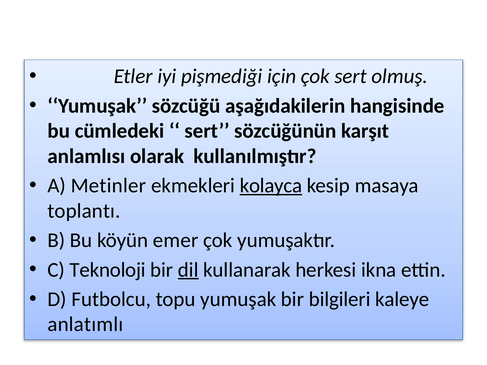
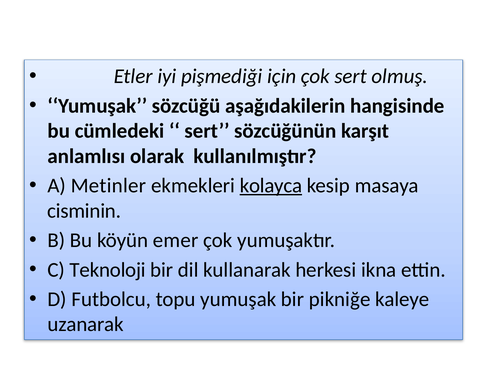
toplantı: toplantı -> cisminin (84, 211)
dil underline: present -> none (188, 270)
bilgileri: bilgileri -> pikniğe (340, 299)
anlatımlı: anlatımlı -> uzanarak (86, 325)
